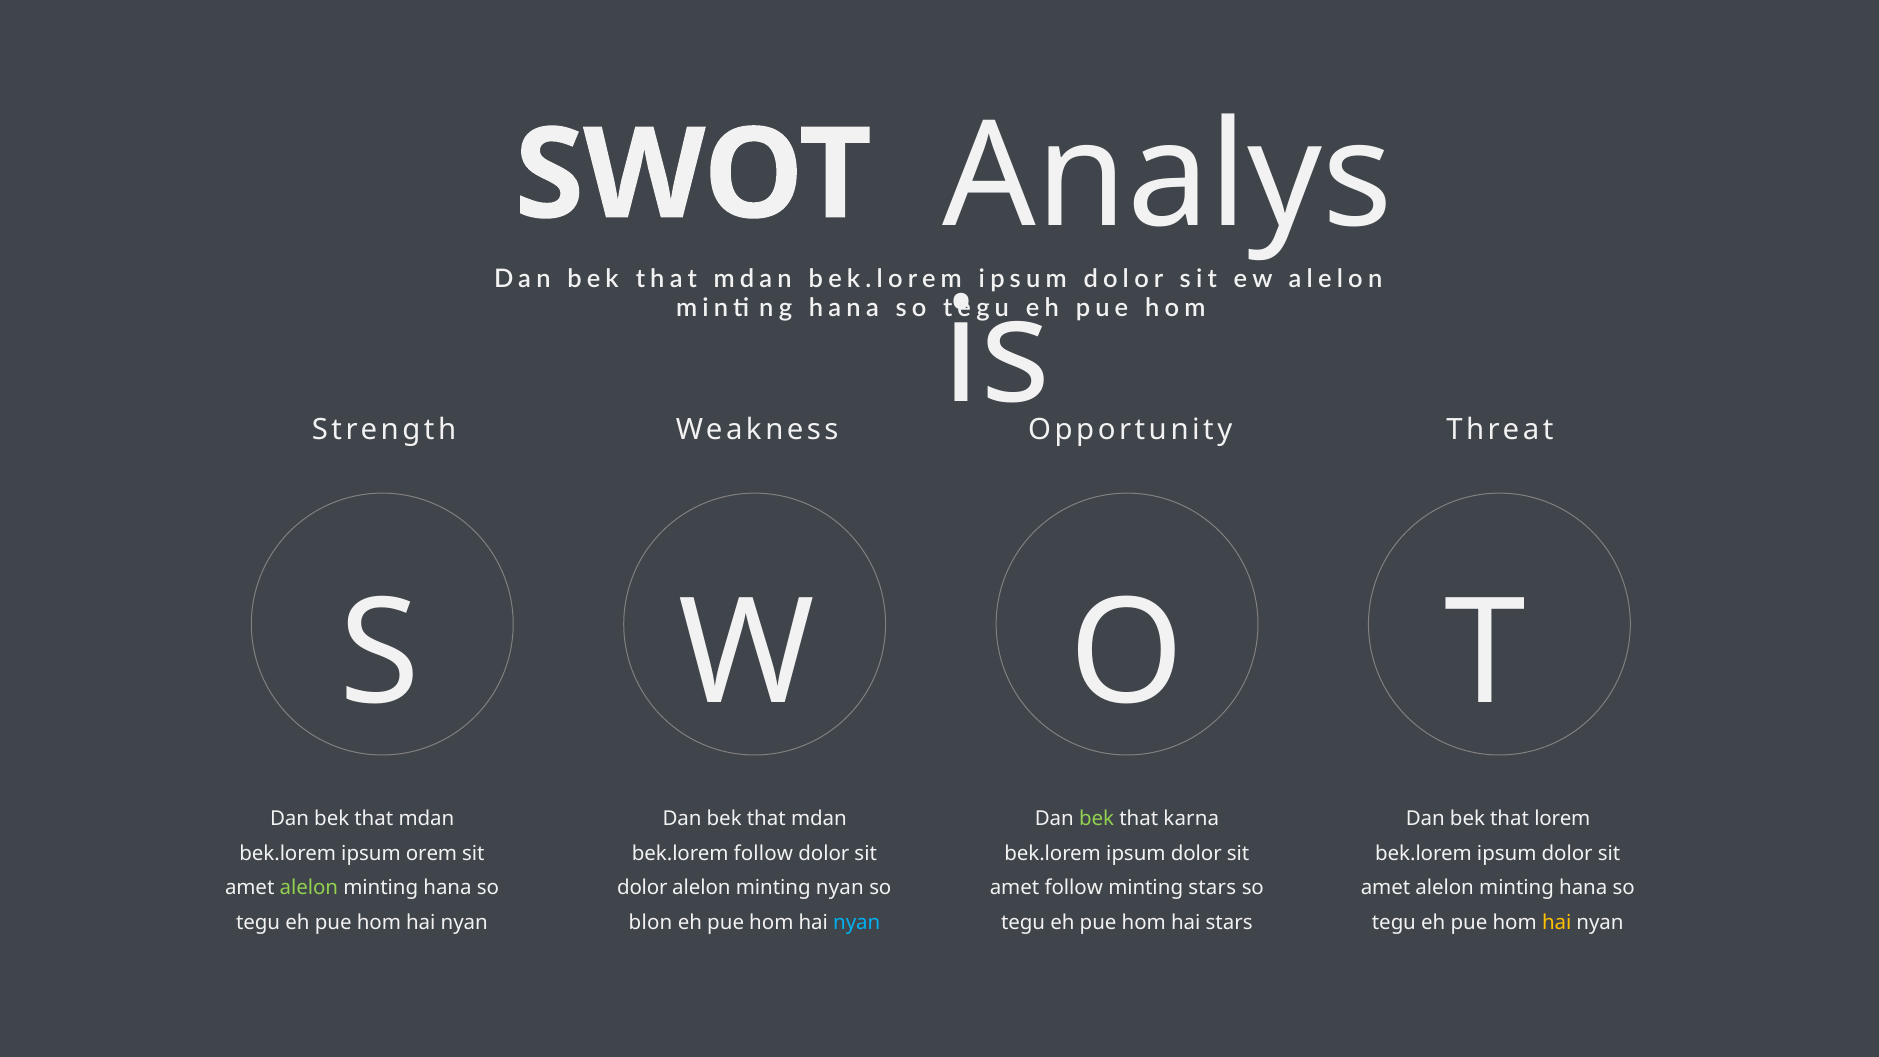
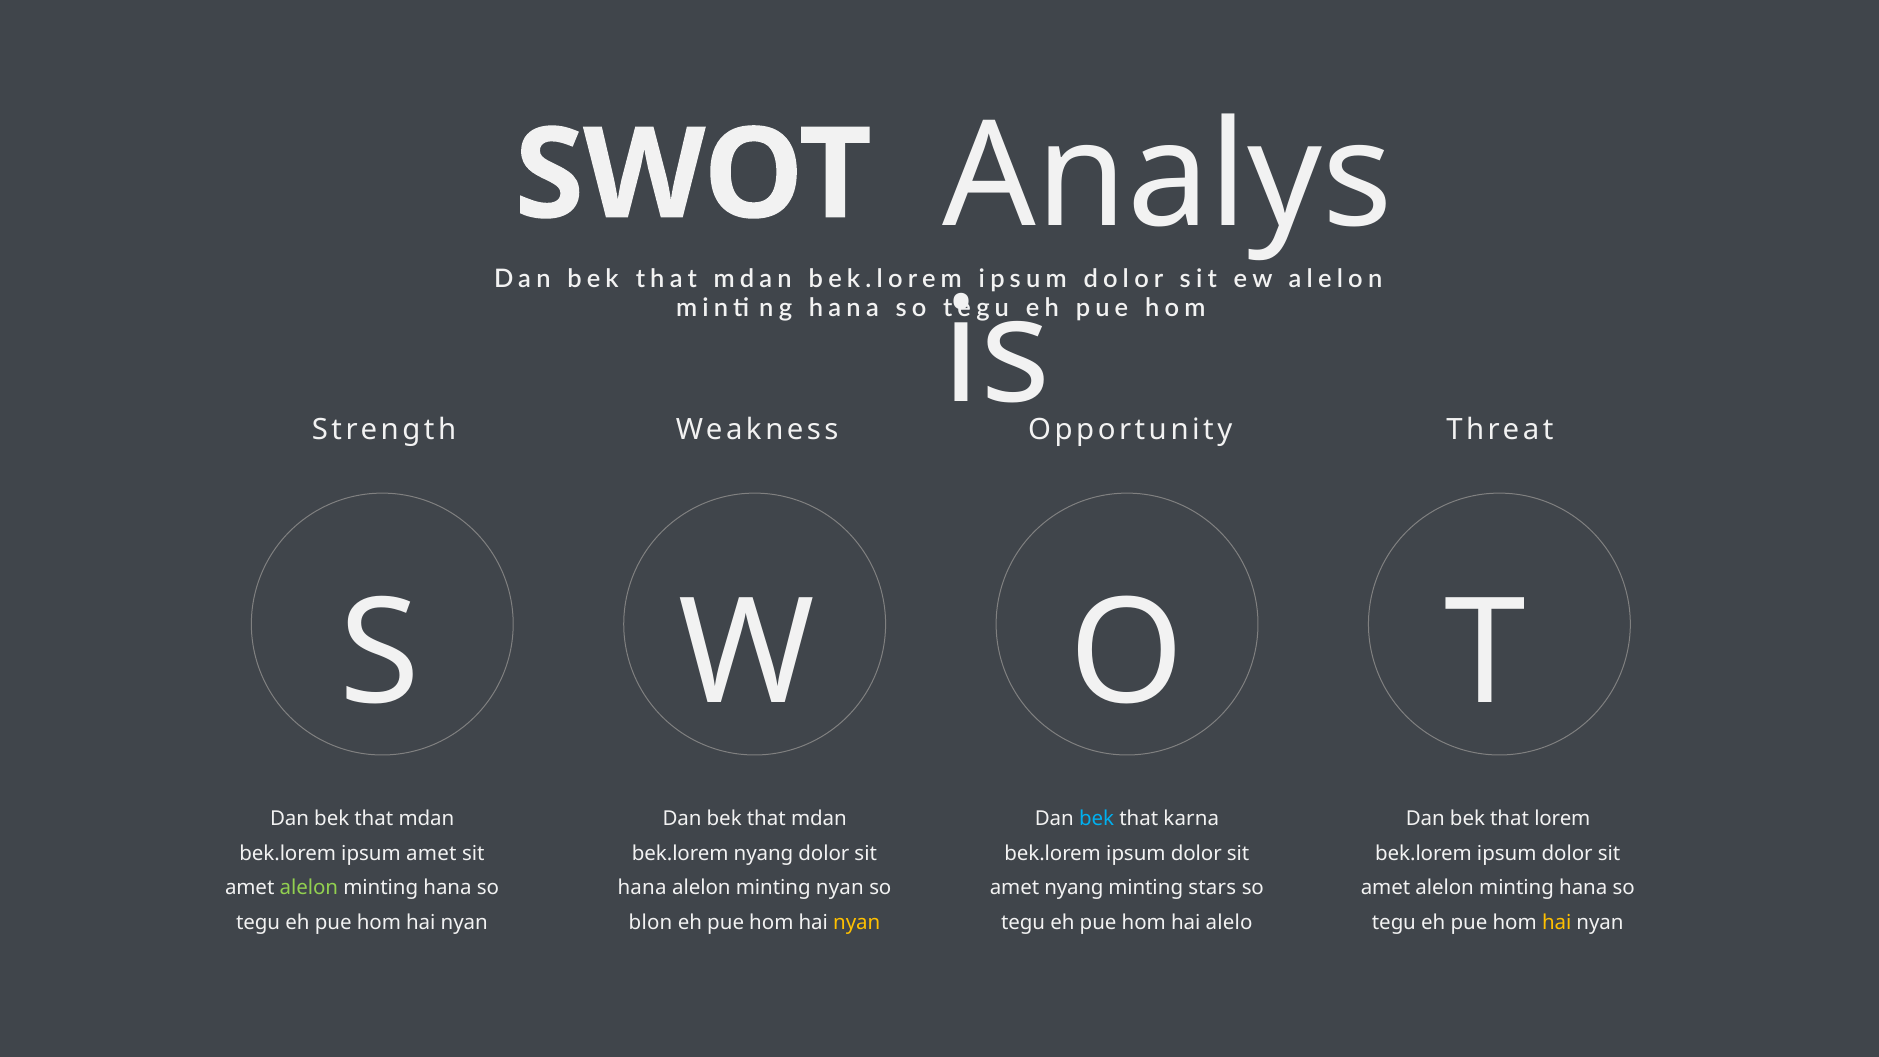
bek colour: light green -> light blue (1097, 819)
ipsum orem: orem -> amet (431, 853)
bek.lorem follow: follow -> nyang (764, 853)
dolor: dolor -> hana (642, 888)
amet follow: follow -> nyang (1074, 888)
nyan colour: light blue -> yellow (857, 922)
hai stars: stars -> alelo (1229, 922)
